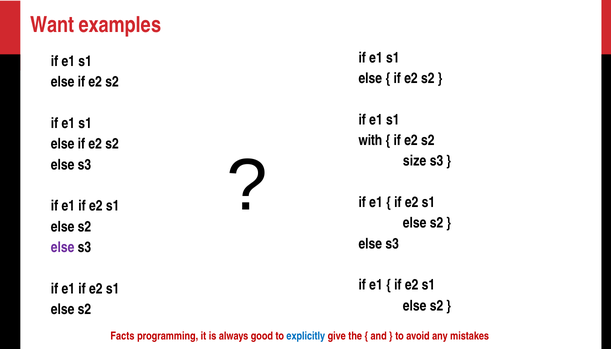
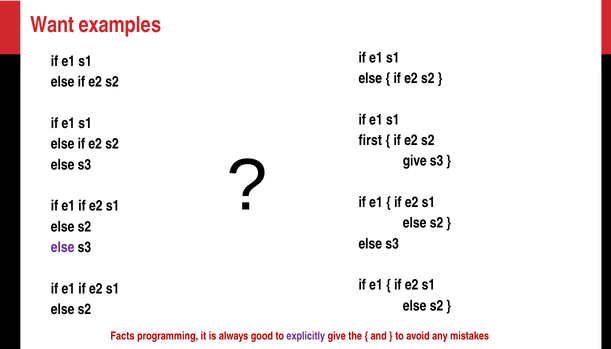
with: with -> first (370, 140)
size: size -> give (415, 161)
explicitly colour: blue -> purple (306, 336)
